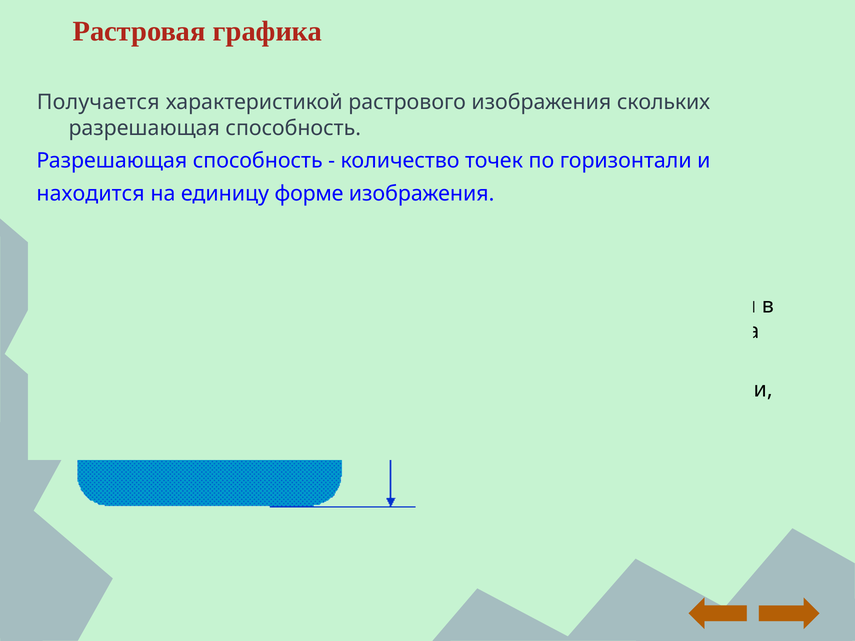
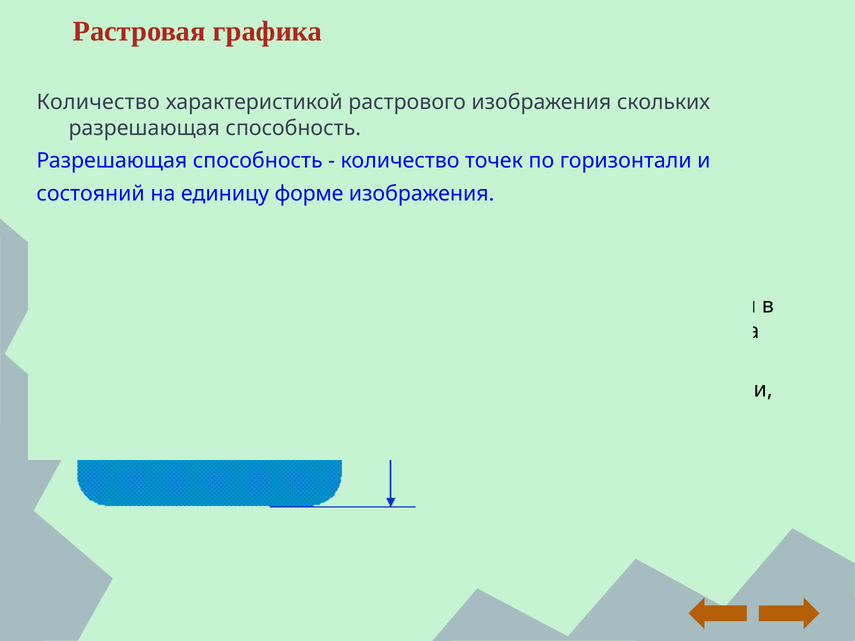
Получается: Получается -> Количество (98, 102)
находится: находится -> состояний (91, 194)
